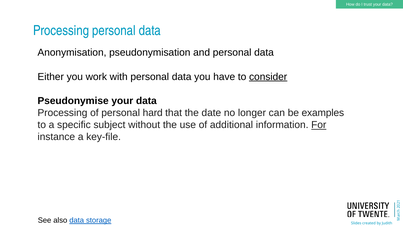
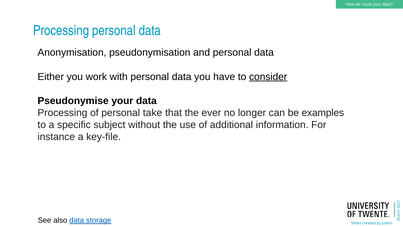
hard: hard -> take (153, 113)
date: date -> ever (211, 113)
For underline: present -> none (319, 125)
